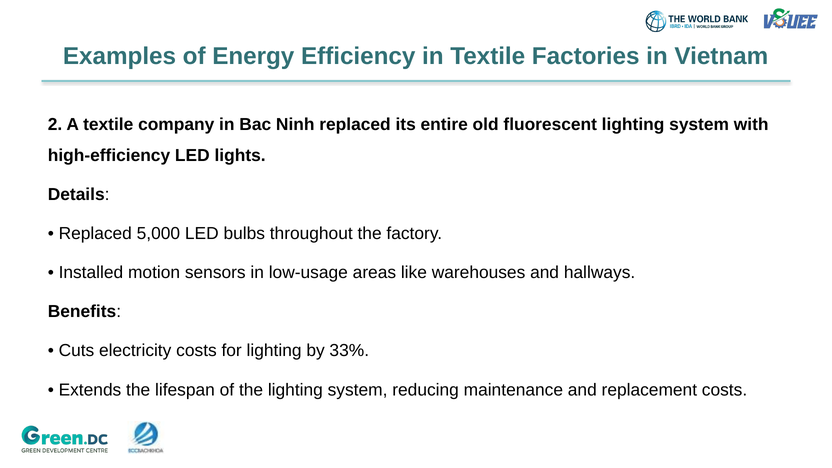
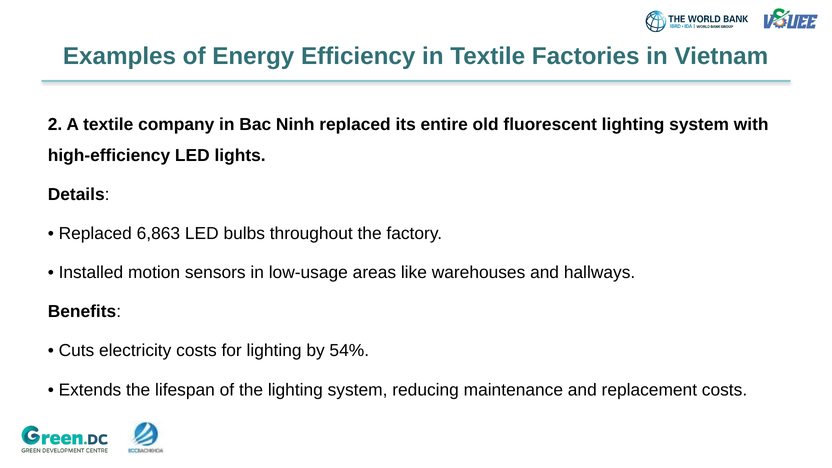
5,000: 5,000 -> 6,863 (158, 234)
33%: 33% -> 54% (349, 351)
